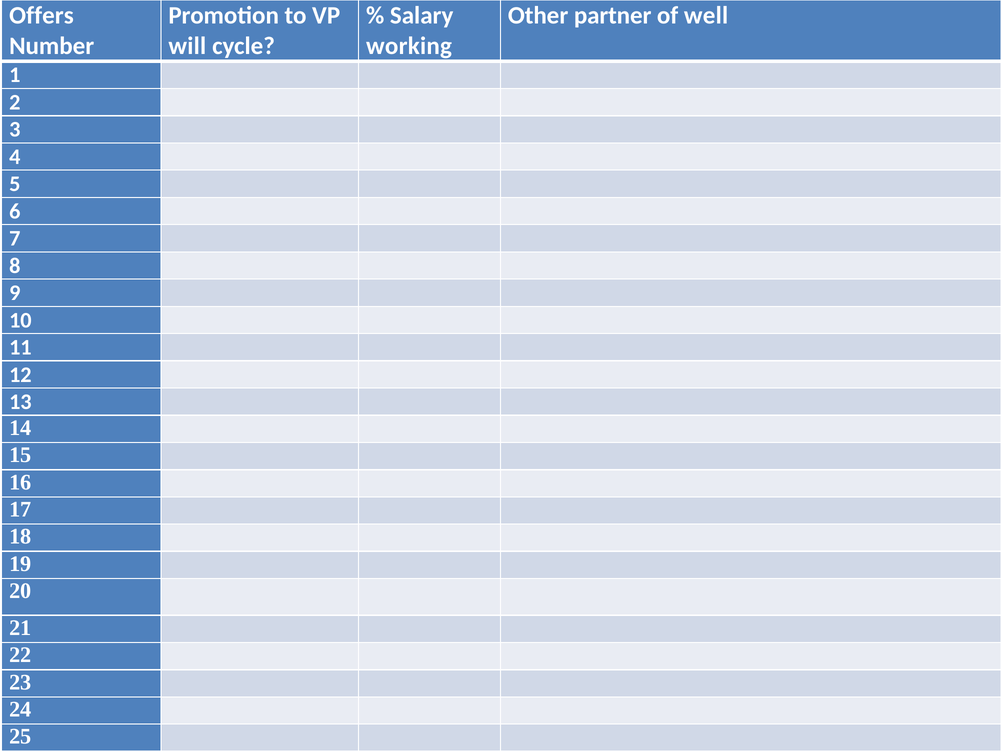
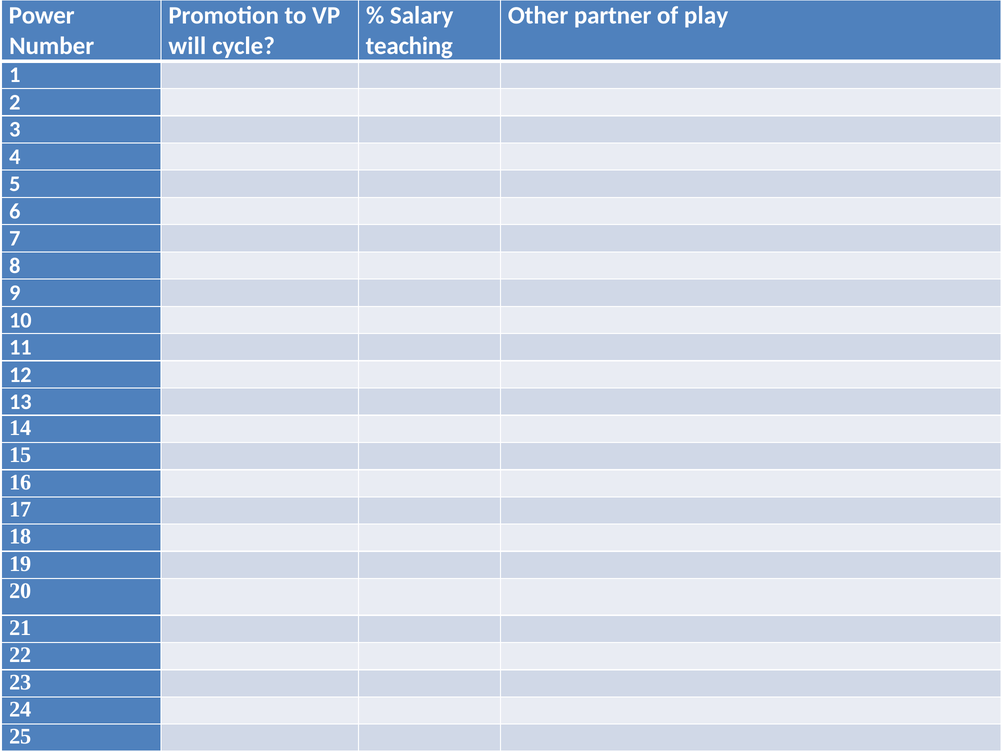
Offers: Offers -> Power (42, 16)
well: well -> play (706, 16)
working: working -> teaching (409, 46)
